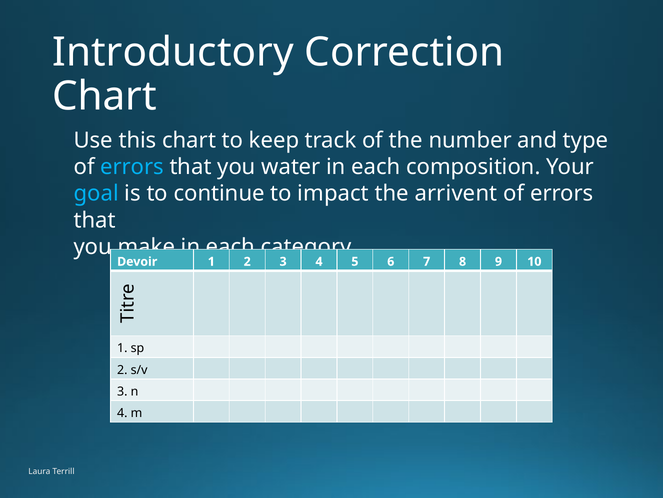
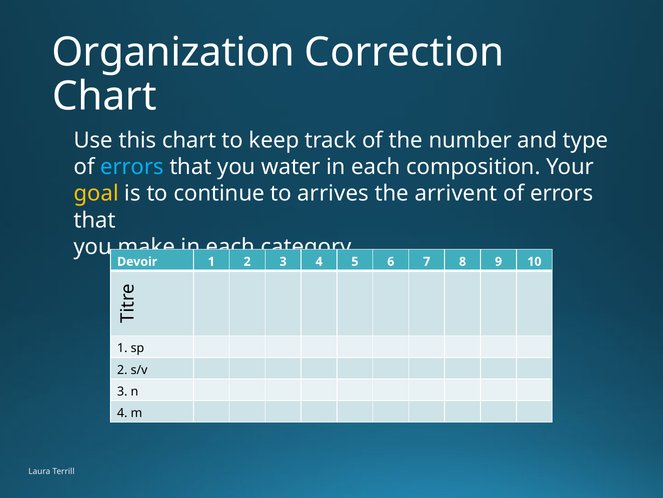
Introductory: Introductory -> Organization (173, 52)
goal colour: light blue -> yellow (96, 193)
impact: impact -> arrives (333, 193)
